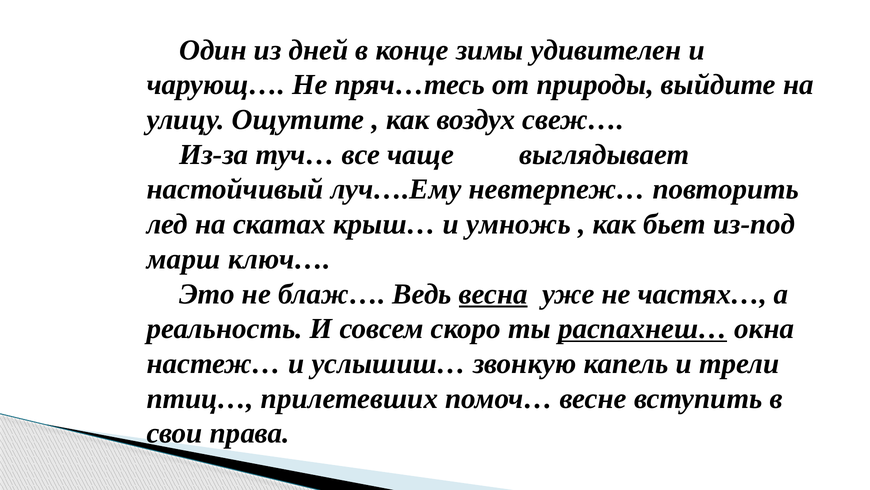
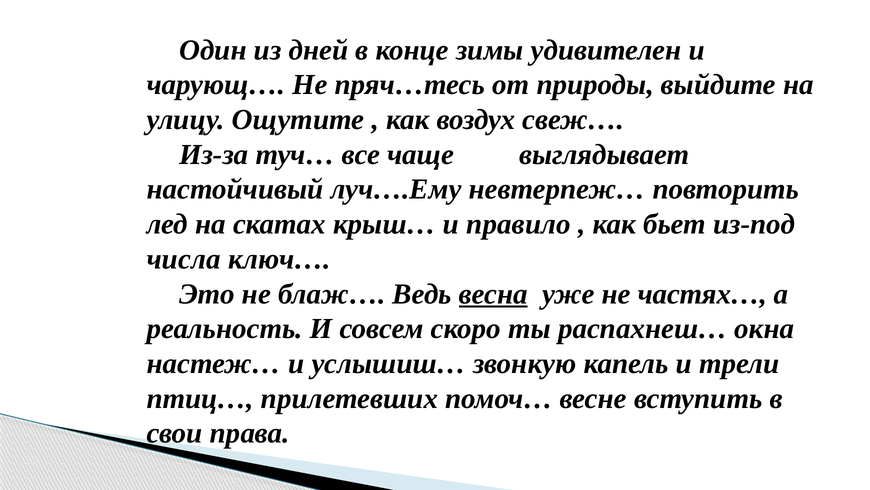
умножь: умножь -> правило (519, 224)
марш: марш -> числа (184, 259)
распахнеш… underline: present -> none (643, 328)
